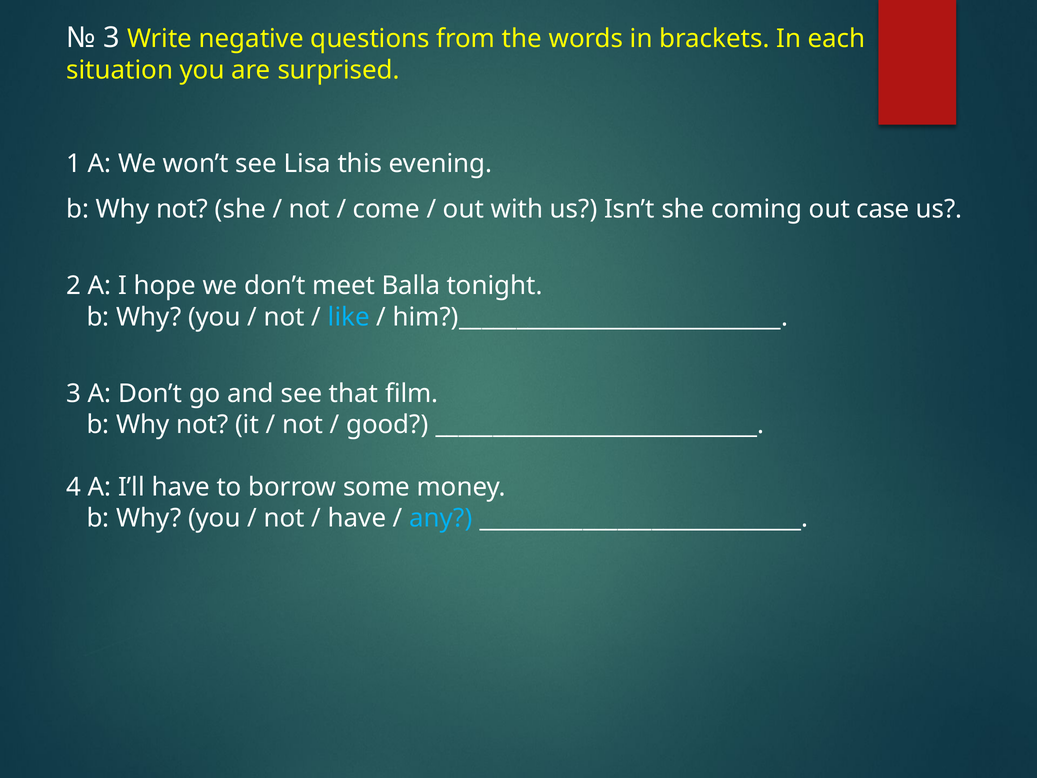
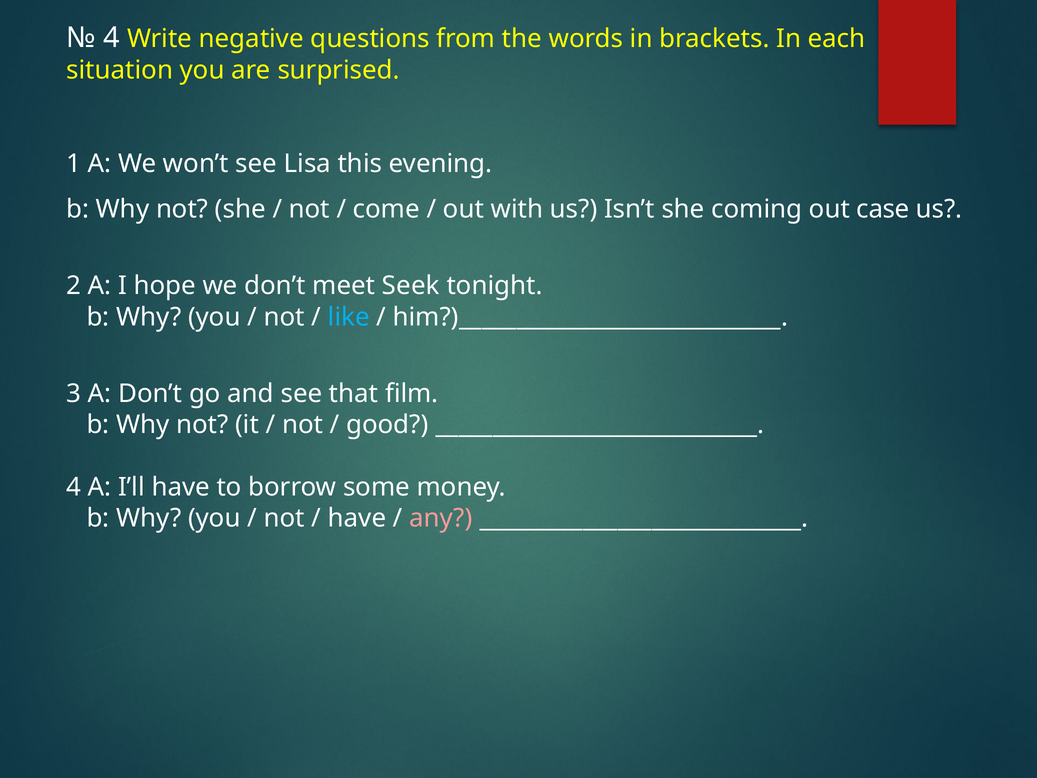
3: 3 -> 4 (111, 38)
Balla: Balla -> Seek (411, 286)
any colour: light blue -> pink (441, 518)
